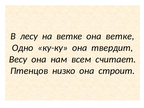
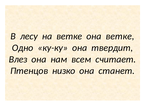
Весу: Весу -> Влез (18, 59)
строит: строит -> станет (117, 71)
